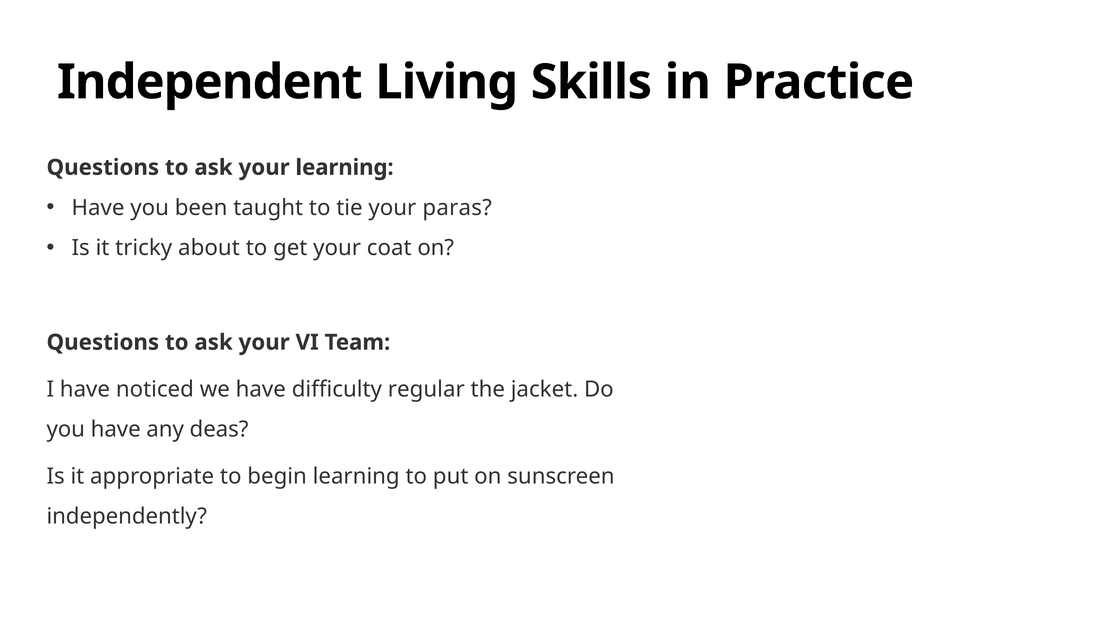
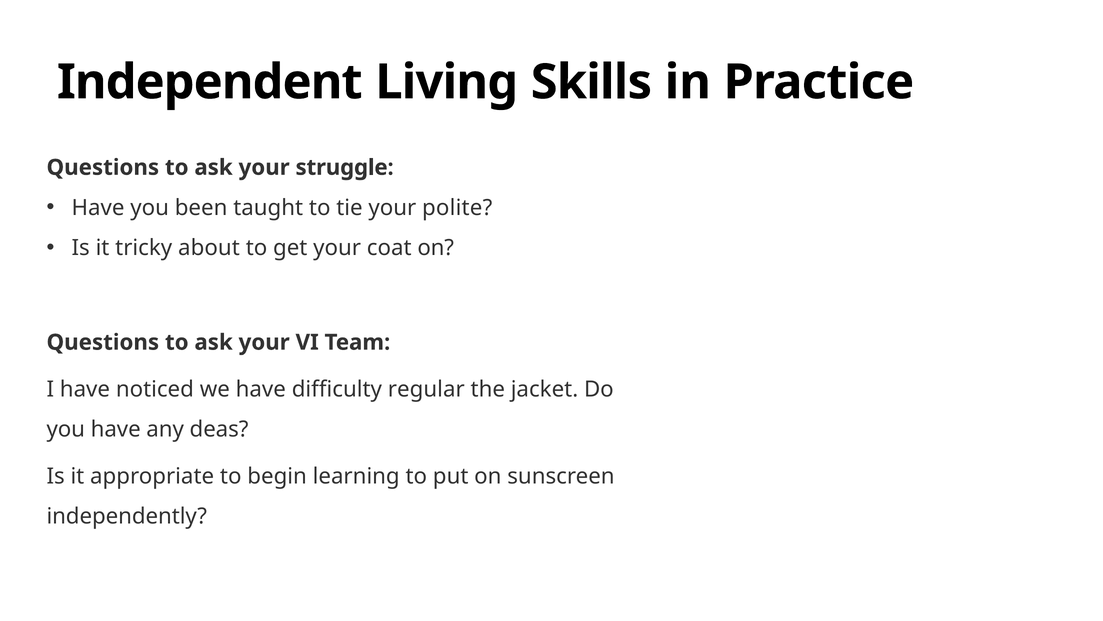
your learning: learning -> struggle (345, 167)
paras: paras -> polite (457, 208)
